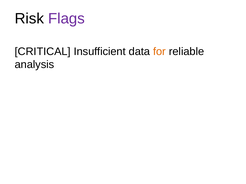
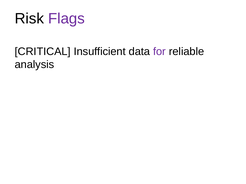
for colour: orange -> purple (159, 52)
